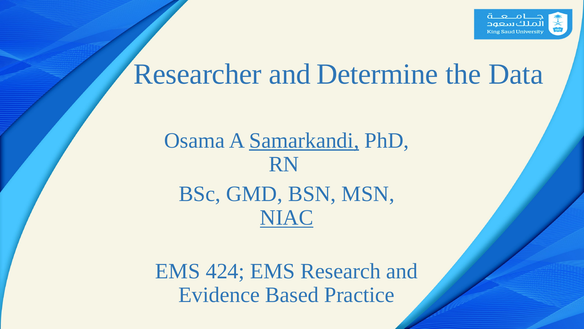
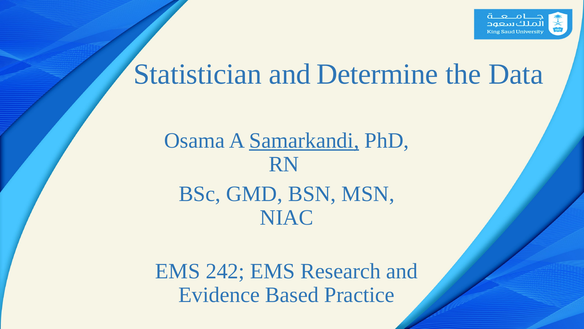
Researcher: Researcher -> Statistician (198, 74)
NIAC underline: present -> none (287, 217)
424: 424 -> 242 (225, 271)
